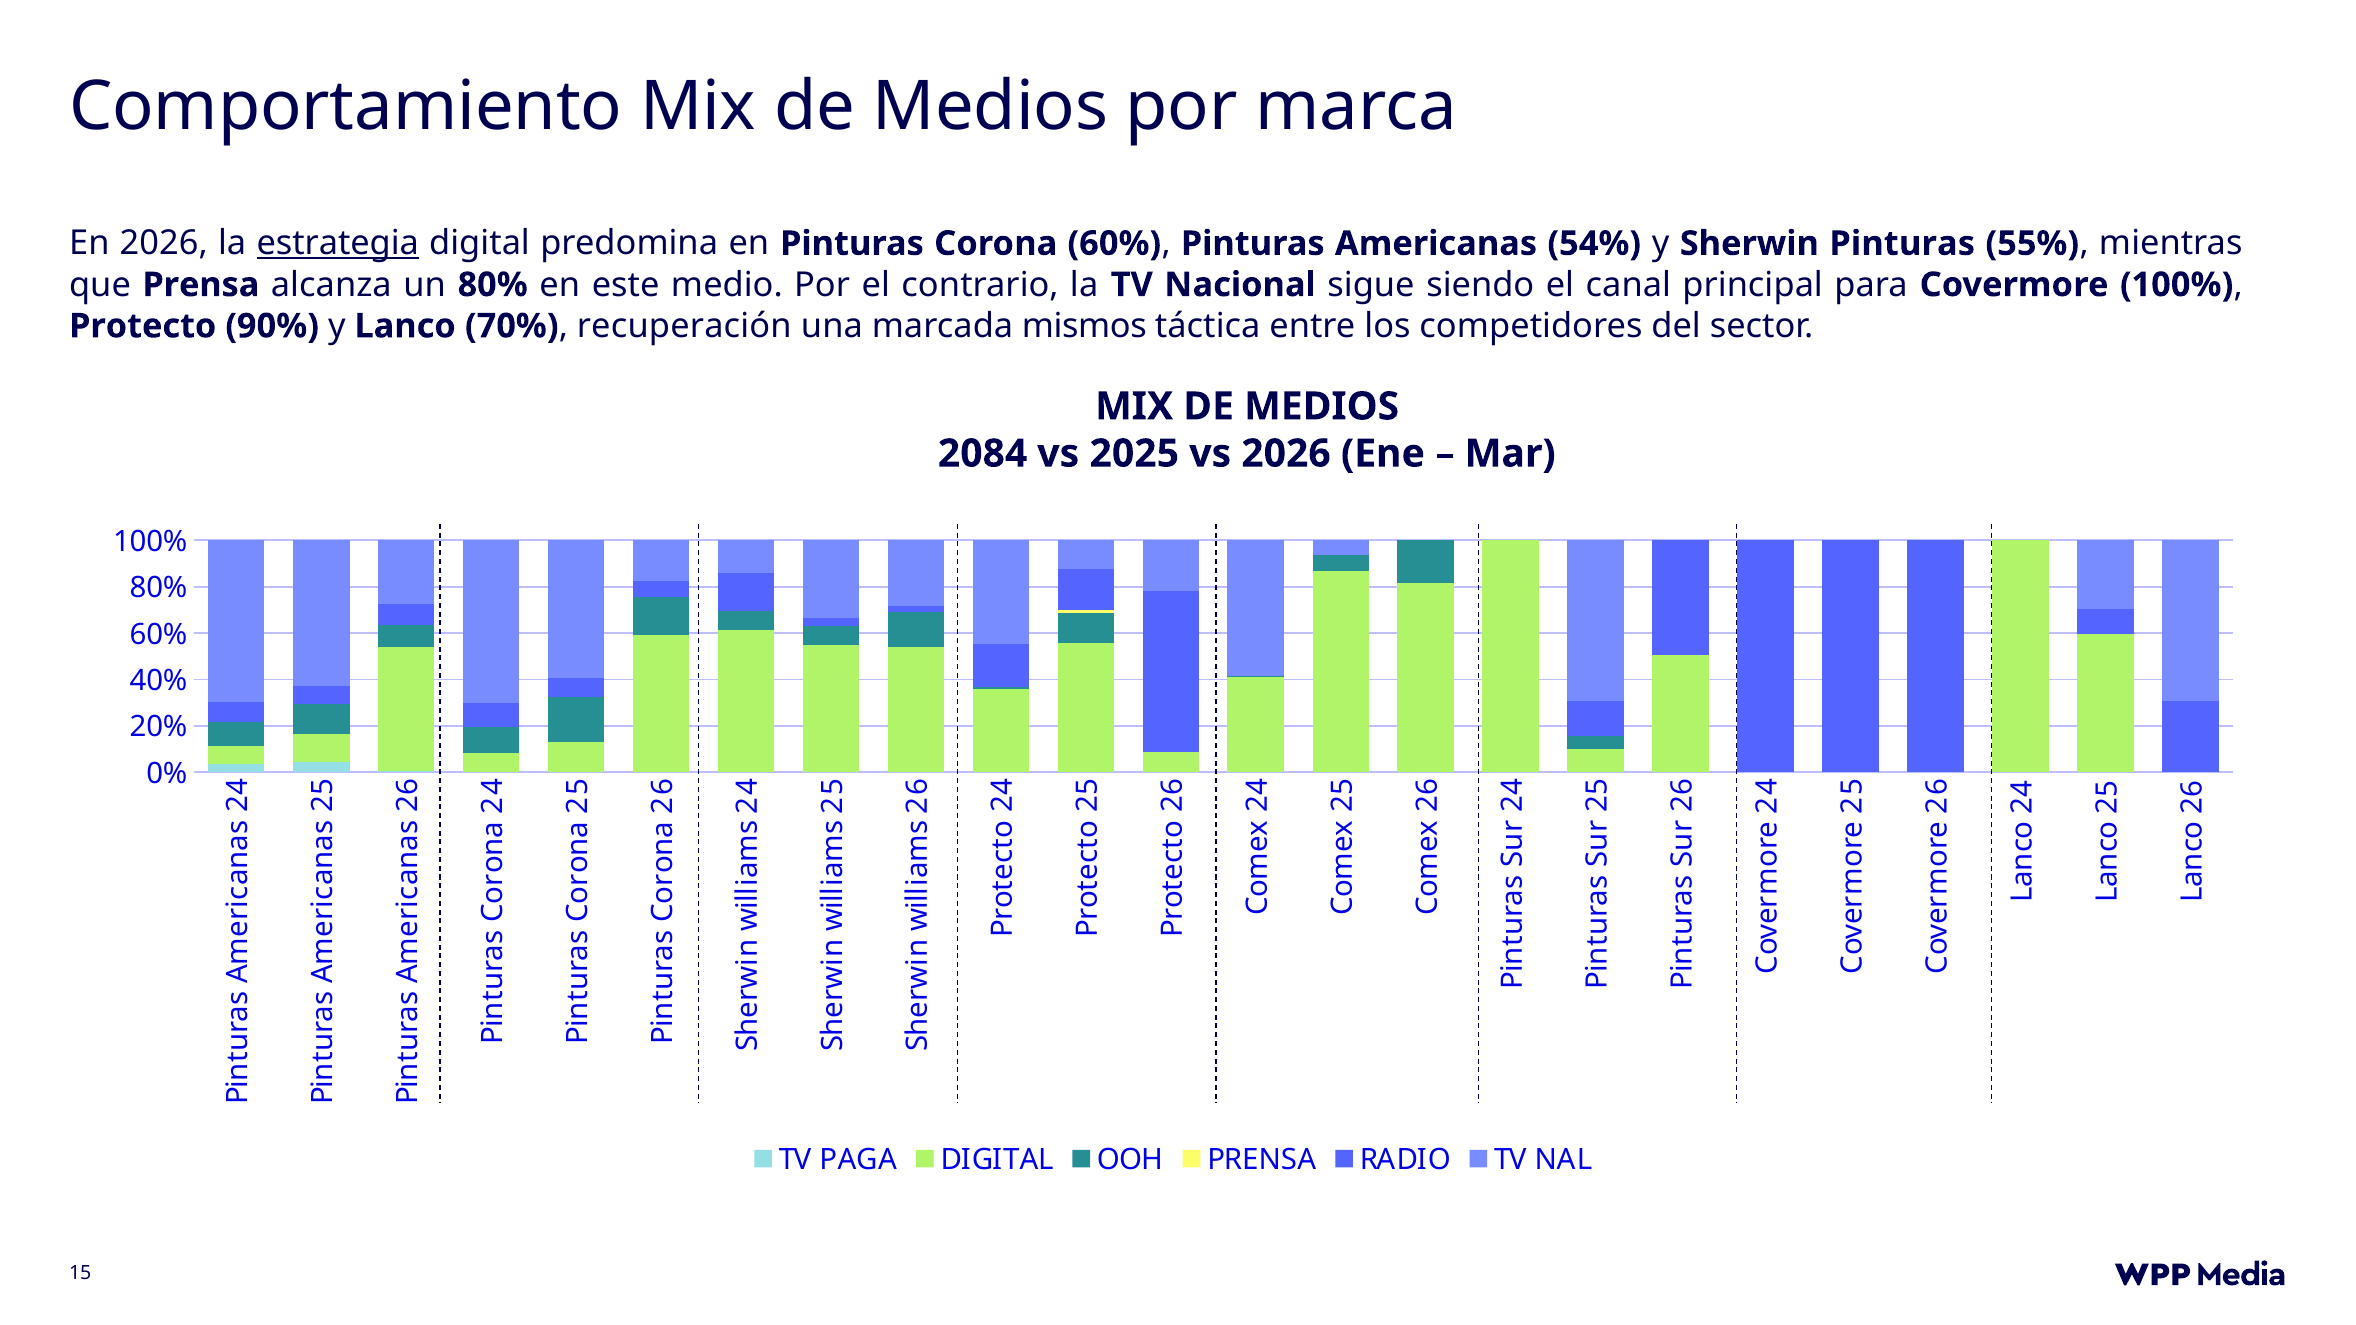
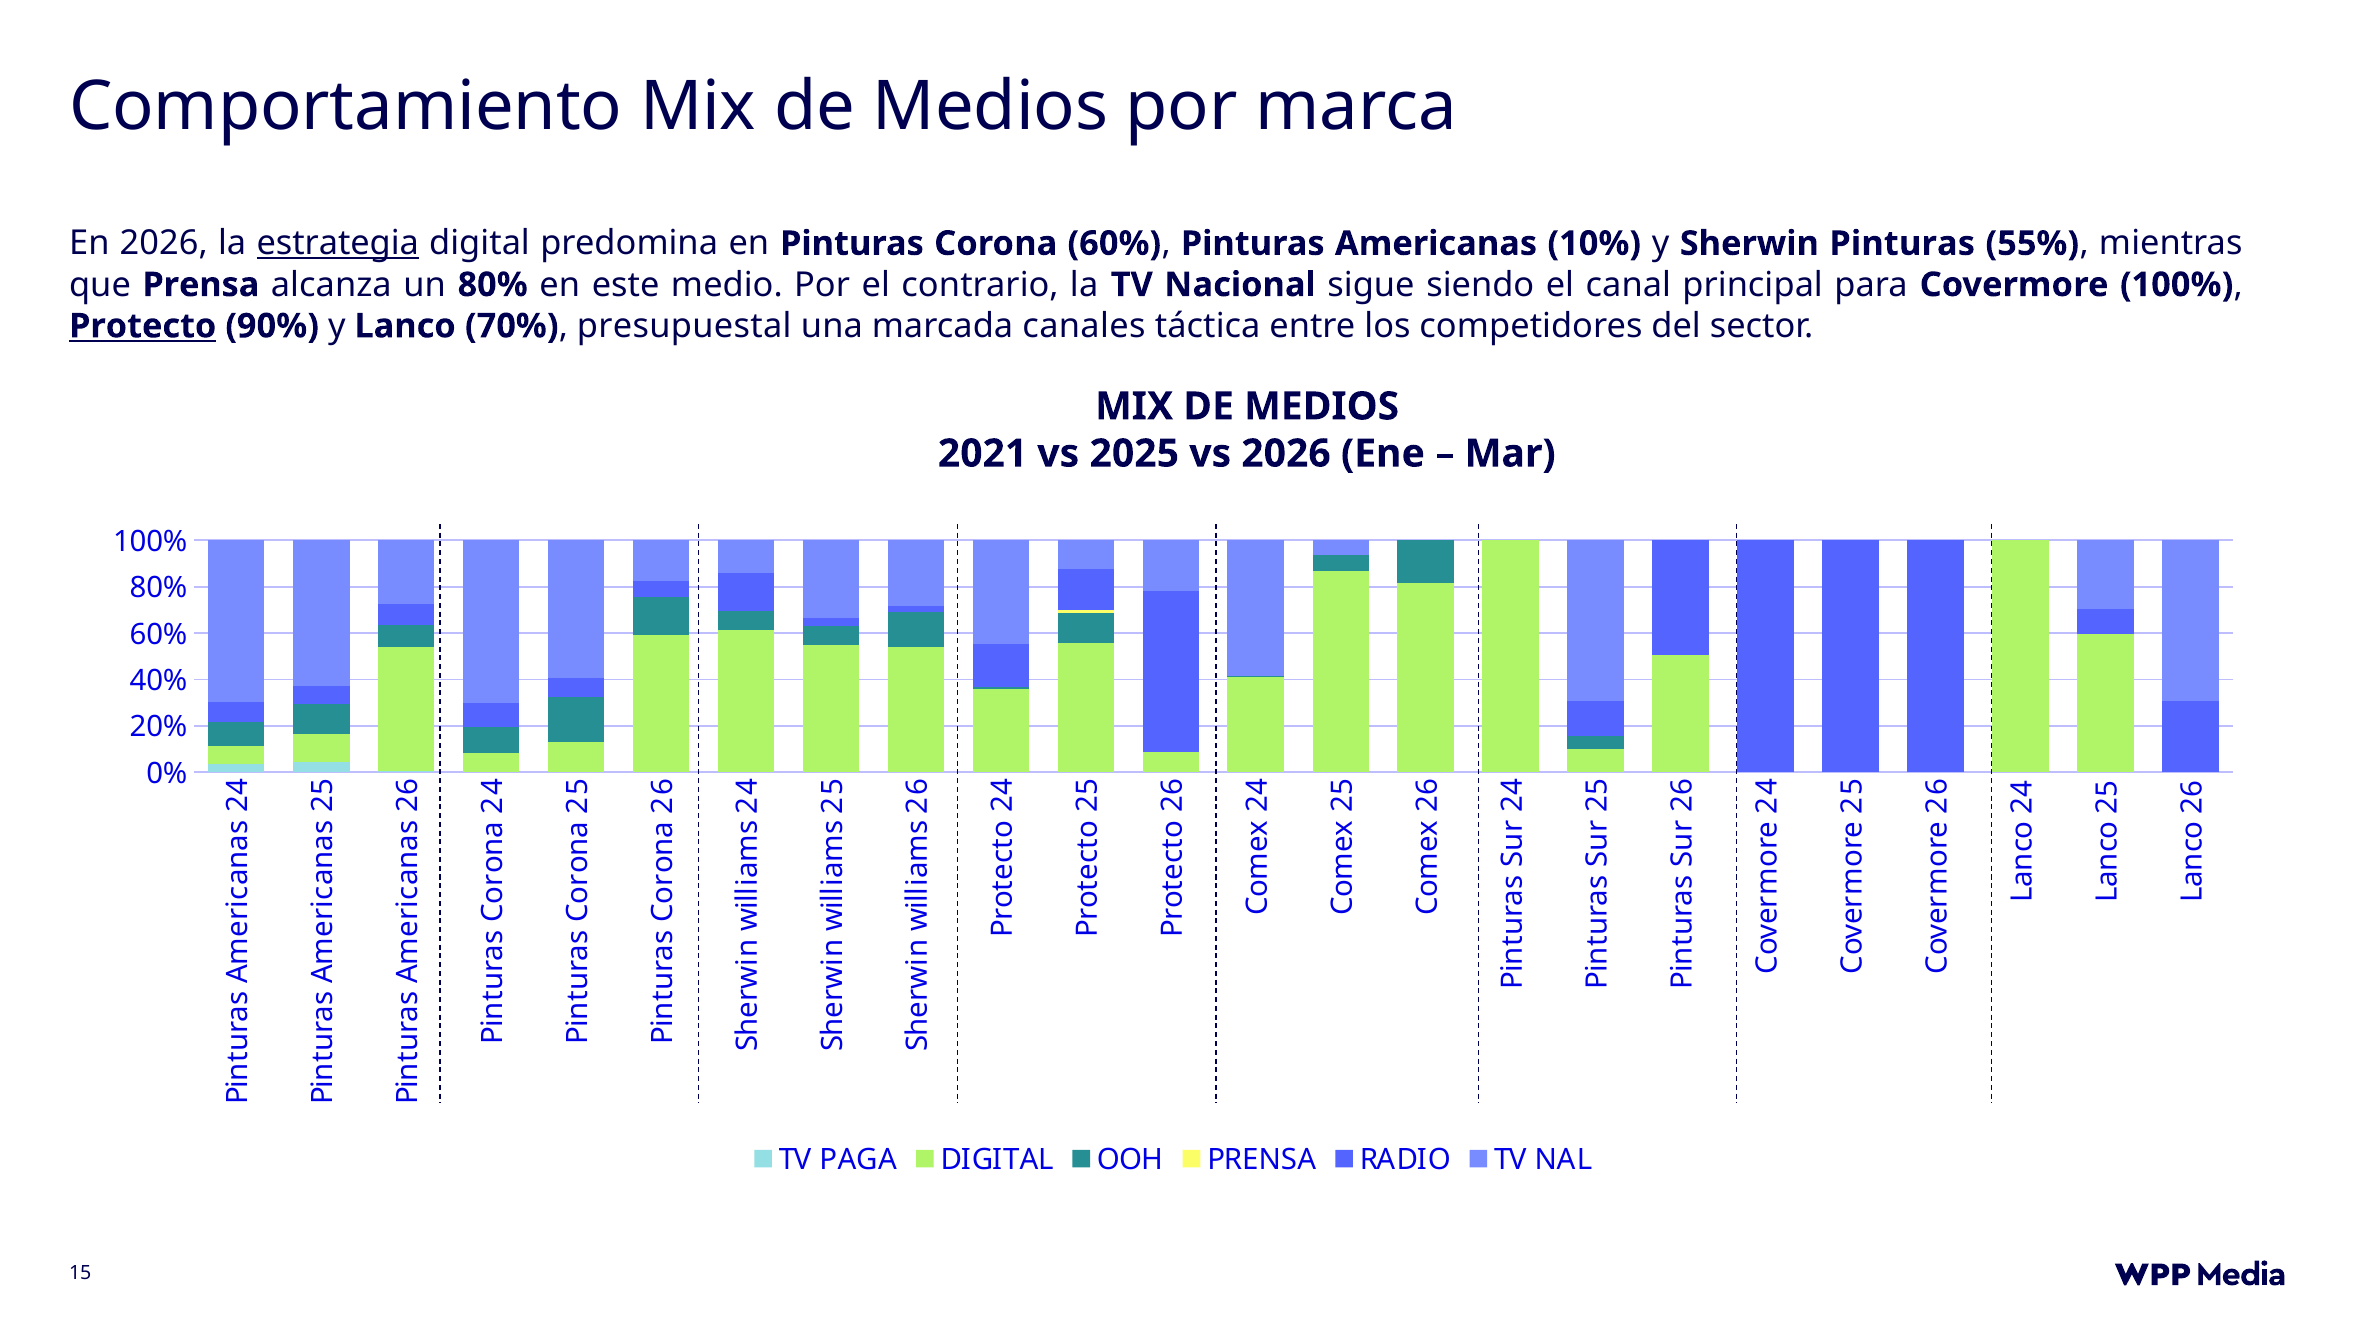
54%: 54% -> 10% (1594, 244)
Protecto underline: none -> present (143, 326)
recuperación: recuperación -> presupuestal (684, 326)
mismos: mismos -> canales (1084, 326)
2084: 2084 -> 2021 (983, 454)
